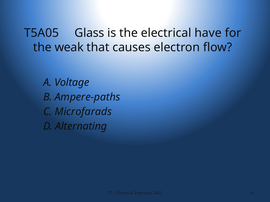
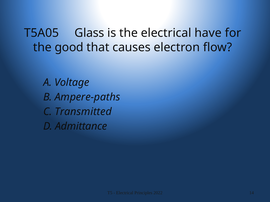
weak: weak -> good (69, 47)
Microfarads: Microfarads -> Transmitted (83, 112)
Alternating: Alternating -> Admittance (81, 127)
